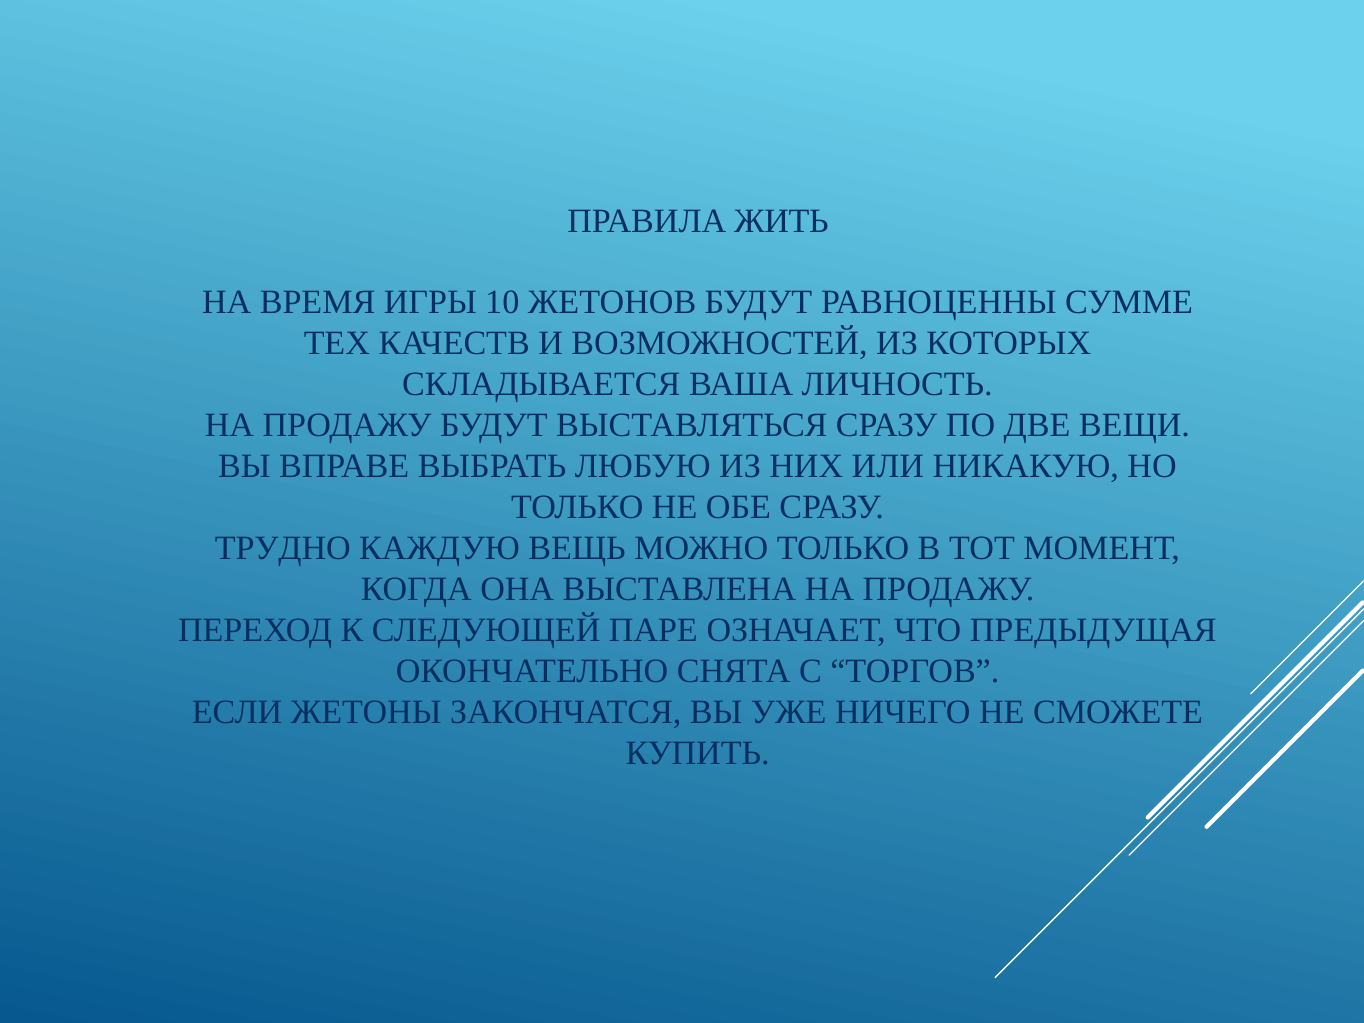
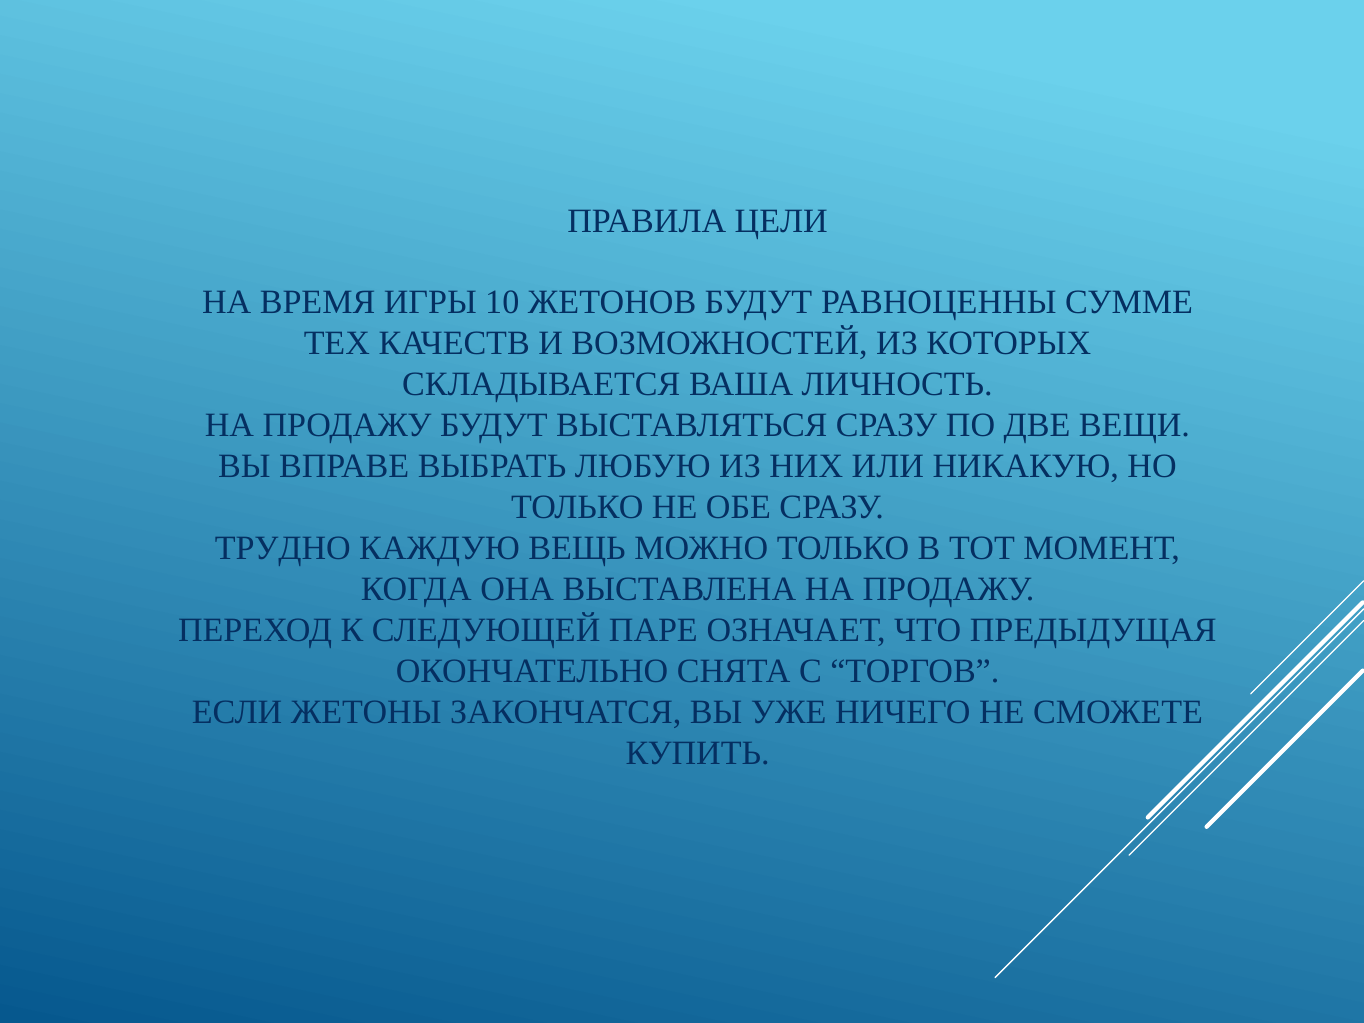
ЖИТЬ: ЖИТЬ -> ЦЕЛИ (781, 221)
